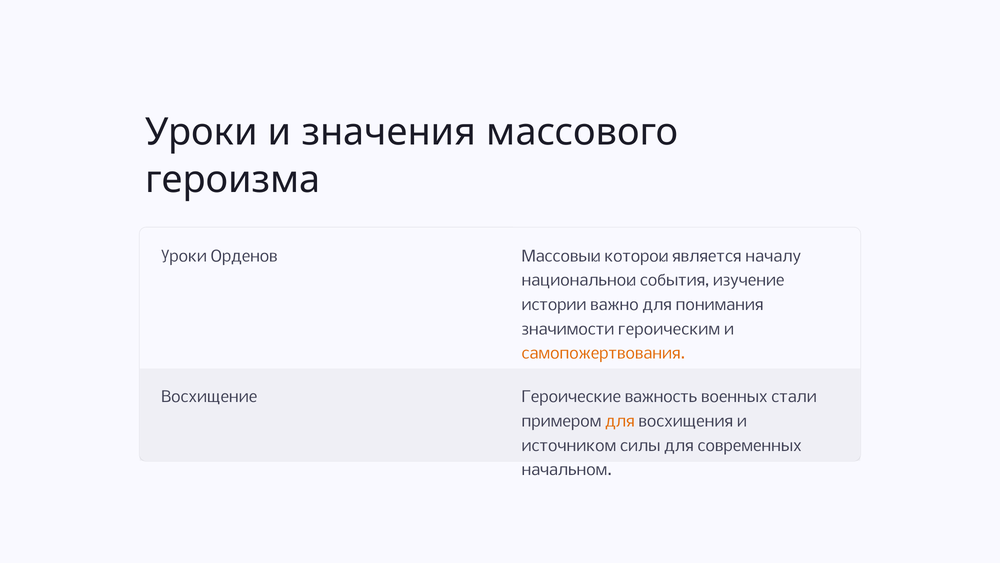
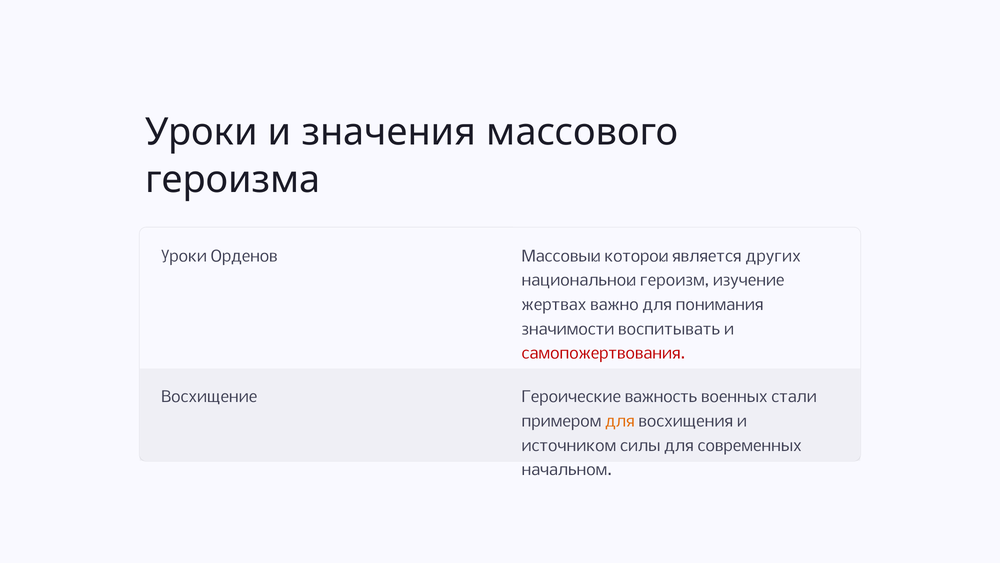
началу: началу -> других (773, 256)
события: события -> героизм (674, 281)
истории: истории -> жертвах (554, 305)
героическим: героическим -> воспитывать (669, 329)
самопожертвования colour: orange -> red (603, 354)
